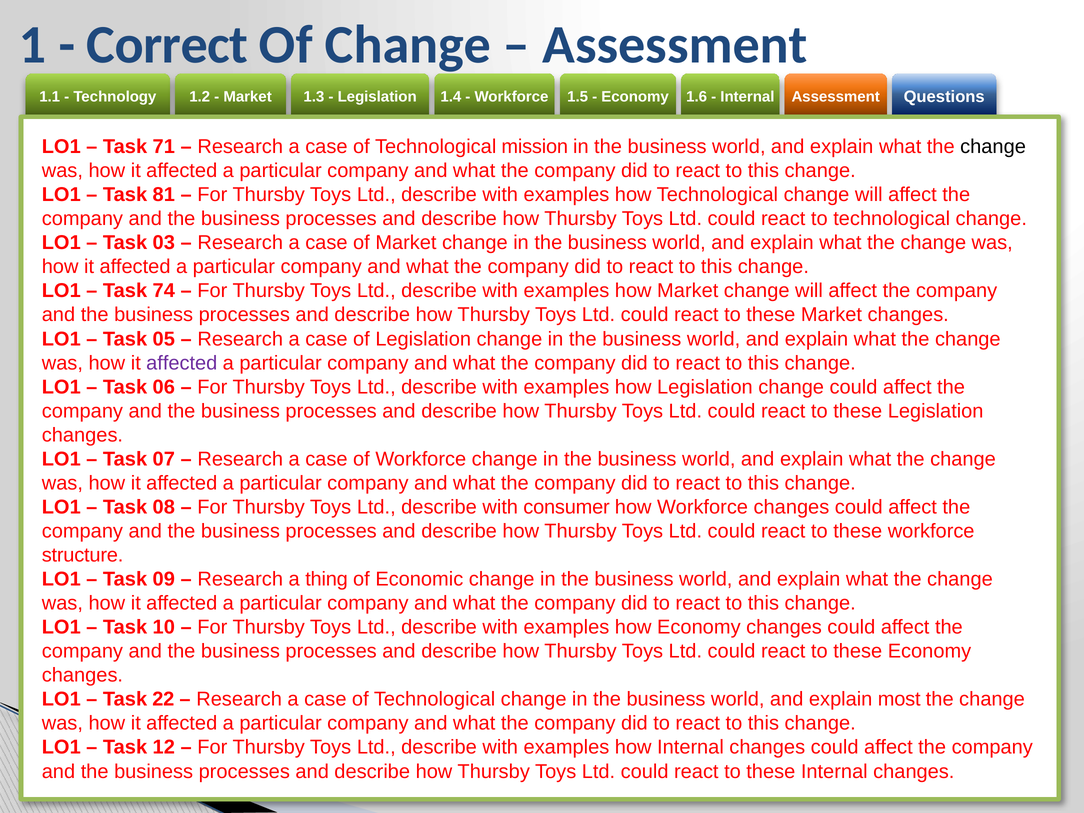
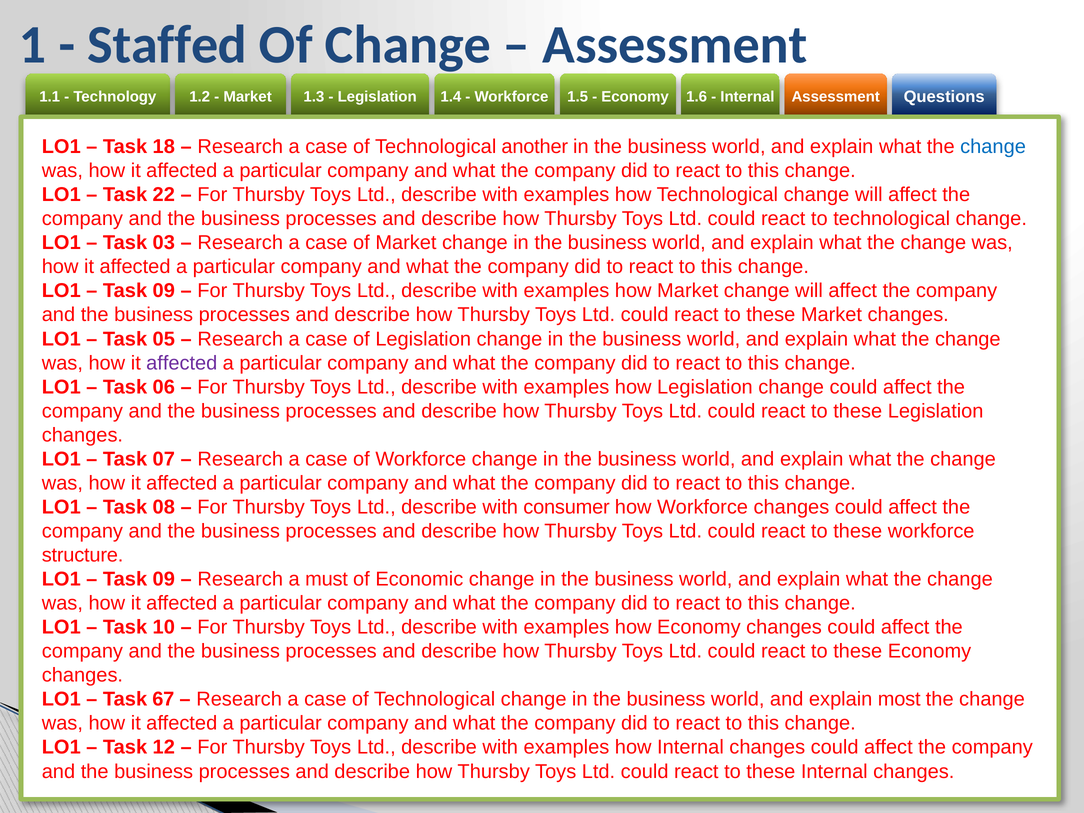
Correct: Correct -> Staffed (167, 45)
71: 71 -> 18 (164, 147)
mission: mission -> another (535, 147)
change colour: black -> blue (993, 147)
81: 81 -> 22 (164, 195)
74: 74 -> 09 (164, 291)
thing: thing -> must (327, 579)
22: 22 -> 67 (163, 699)
